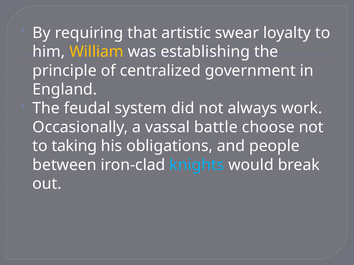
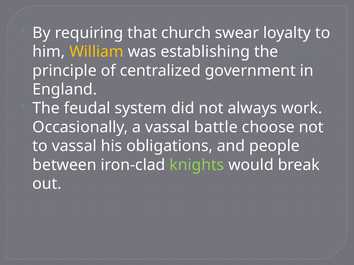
artistic: artistic -> church (186, 33)
to taking: taking -> vassal (74, 146)
knights colour: light blue -> light green (197, 165)
